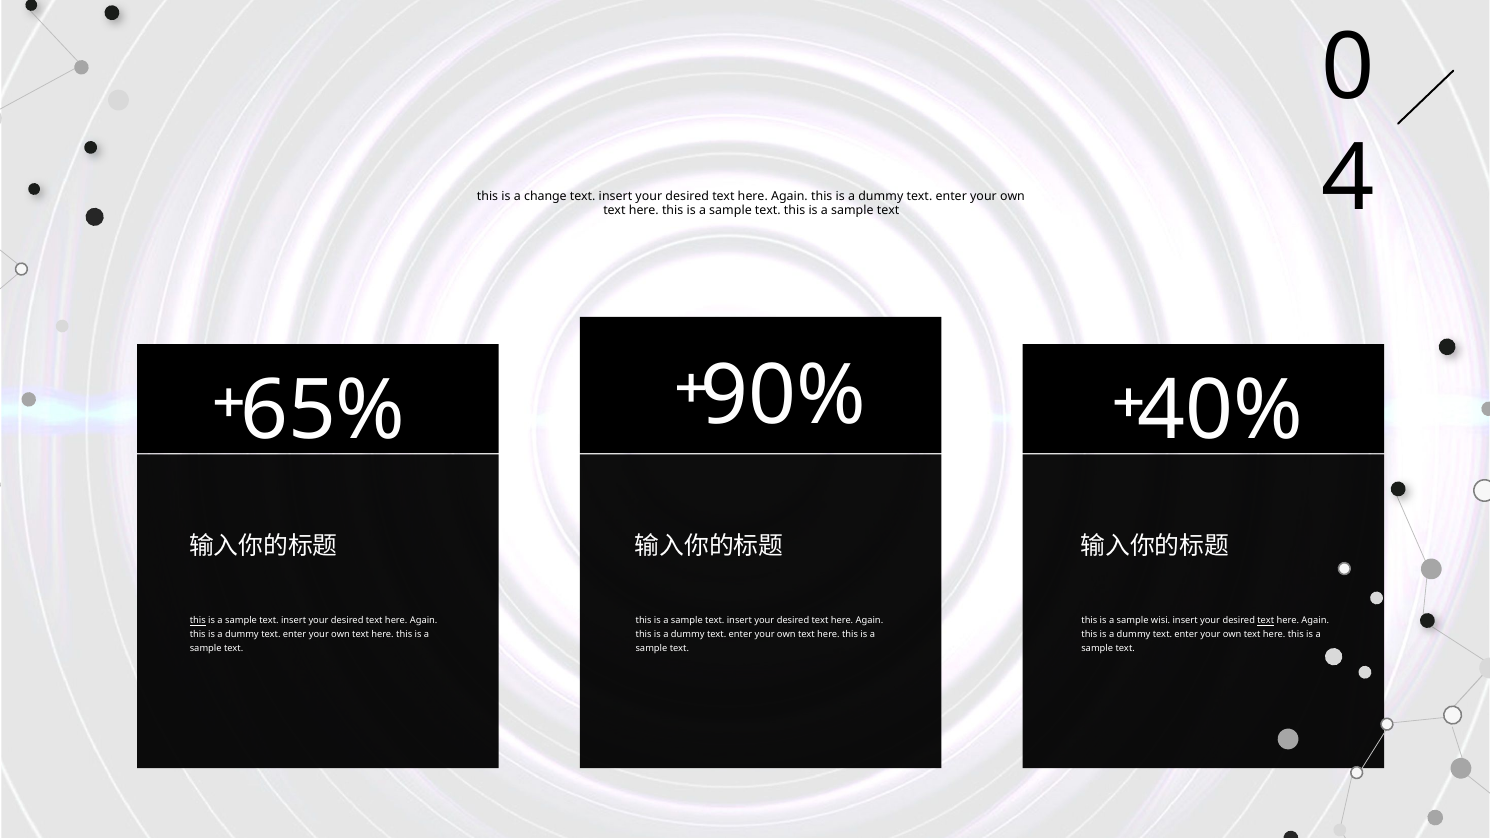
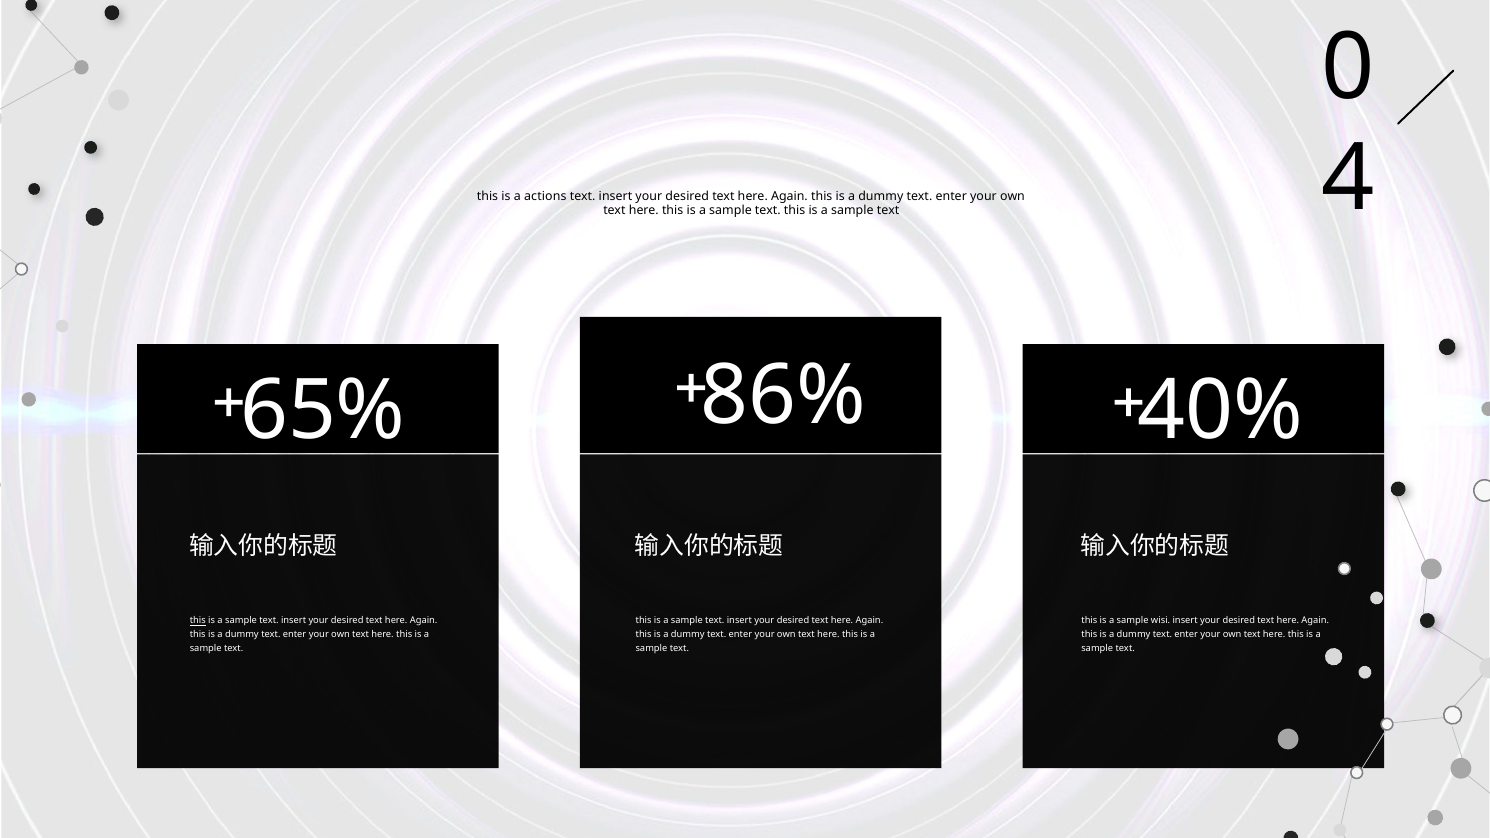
change: change -> actions (545, 197)
90%: 90% -> 86% (783, 396)
text underline: present -> none (1266, 621)
